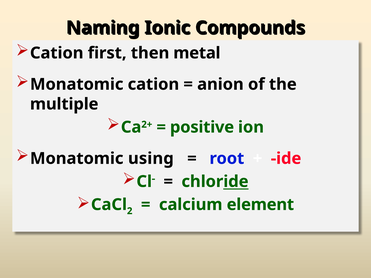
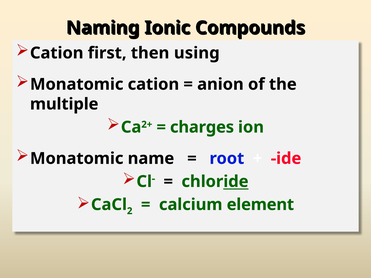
metal: metal -> using (197, 53)
positive: positive -> charges (202, 127)
using: using -> name (151, 159)
